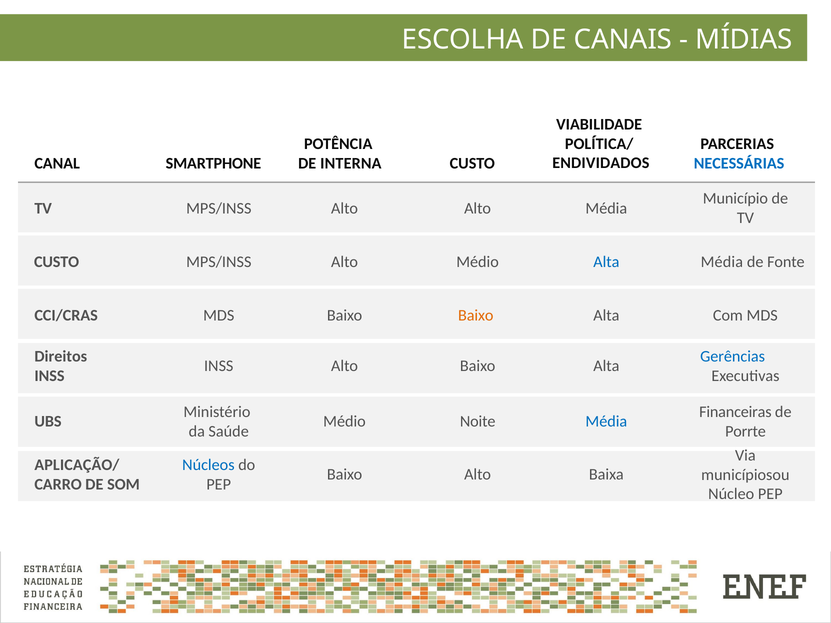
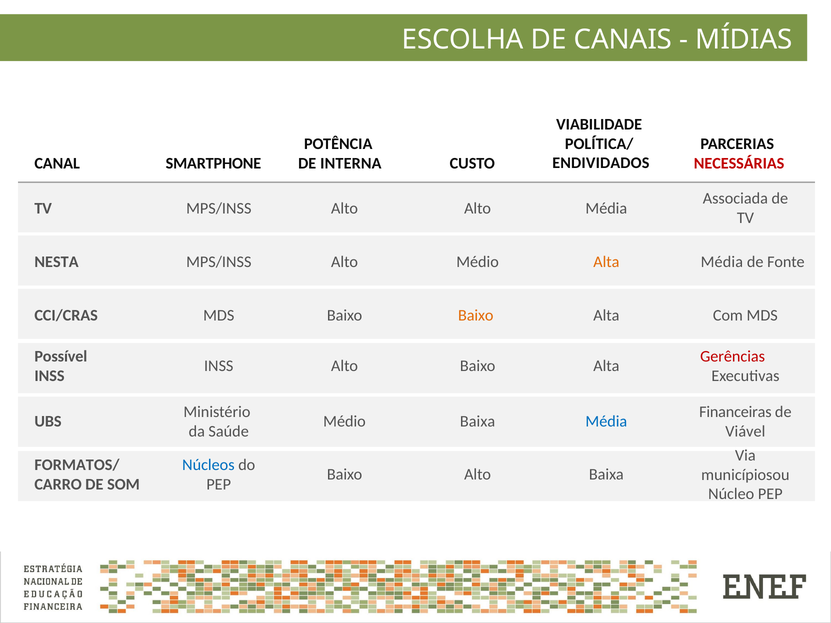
NECESSÁRIAS colour: blue -> red (739, 163)
Município: Município -> Associada (735, 199)
CUSTO: CUSTO -> NESTA (56, 262)
Alta colour: blue -> orange (606, 262)
Direitos: Direitos -> Possível (61, 357)
Gerências colour: blue -> red (733, 357)
Noite: Noite -> Baixa (478, 422)
Porrte: Porrte -> Viável (745, 432)
APLICAÇÃO/: APLICAÇÃO/ -> FORMATOS/ (77, 465)
